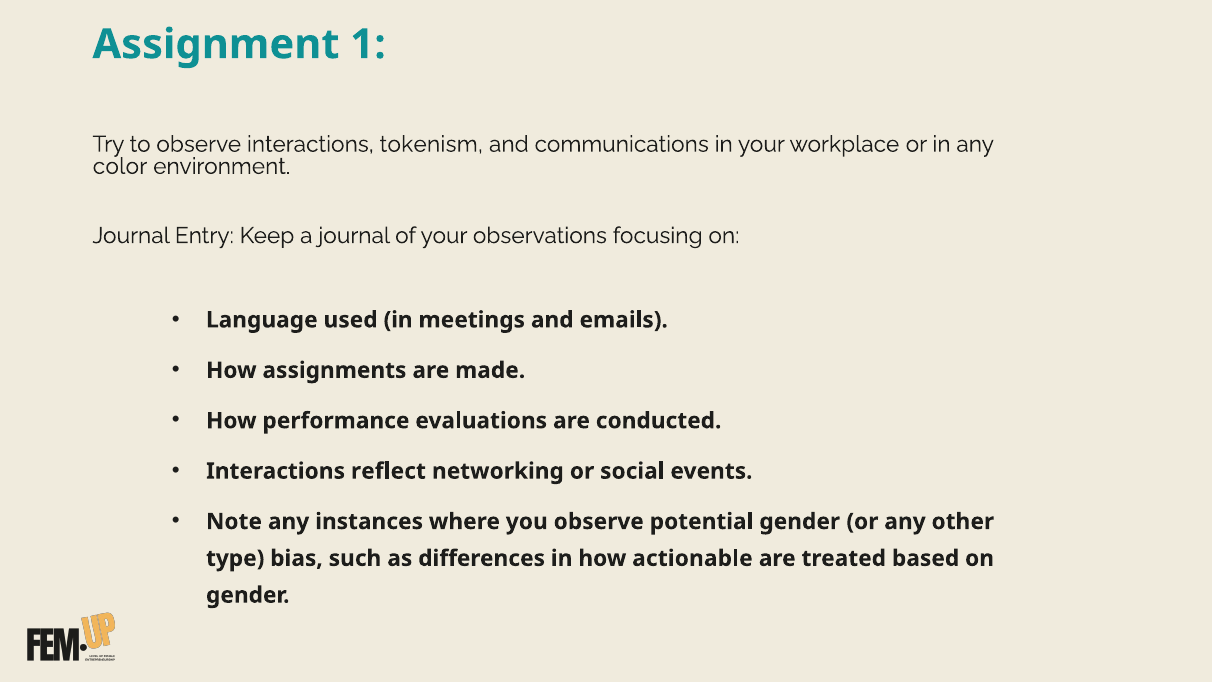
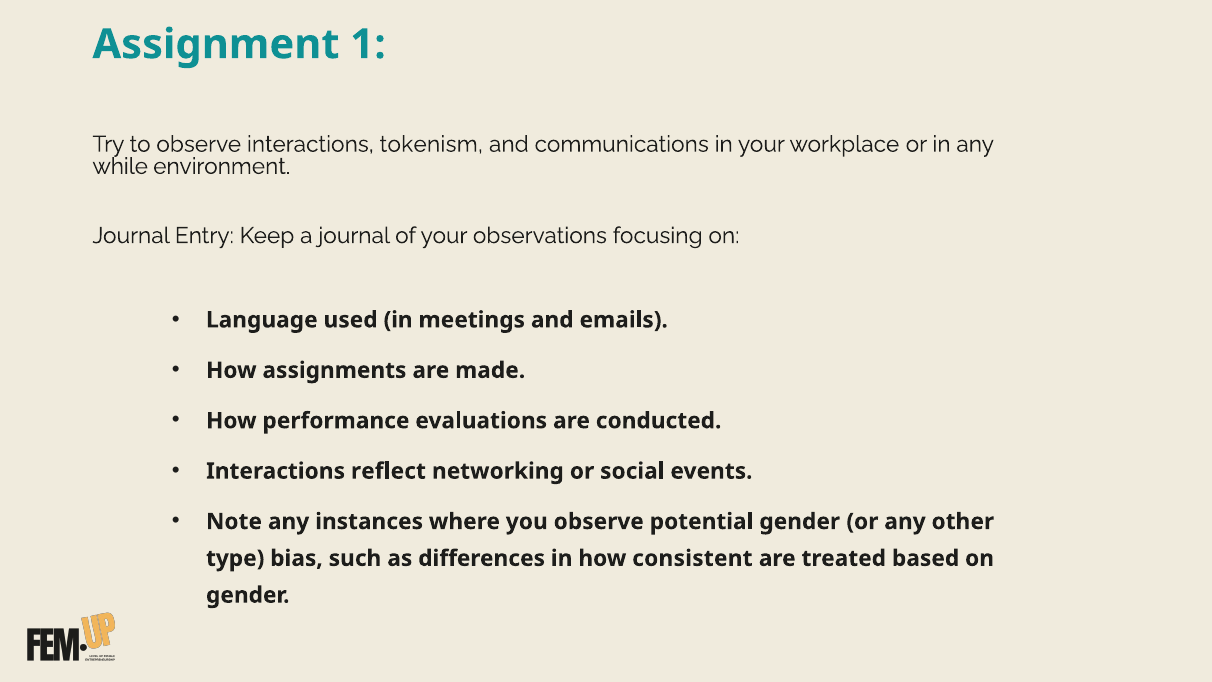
color: color -> while (120, 166)
actionable: actionable -> consistent (692, 558)
